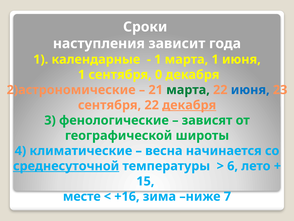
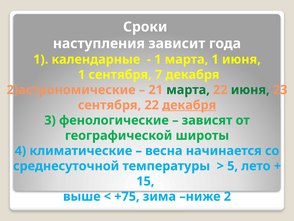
0: 0 -> 7 (159, 75)
июня colour: blue -> green (250, 90)
среднесуточной underline: present -> none (66, 166)
6: 6 -> 5 (233, 166)
месте: месте -> выше (82, 196)
+16: +16 -> +75 (127, 196)
7: 7 -> 2 (227, 196)
